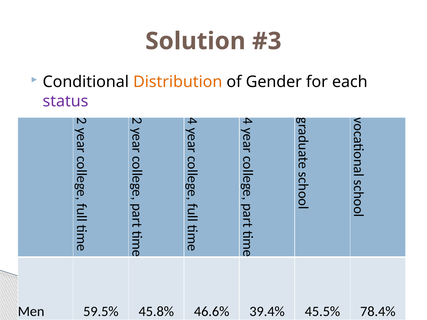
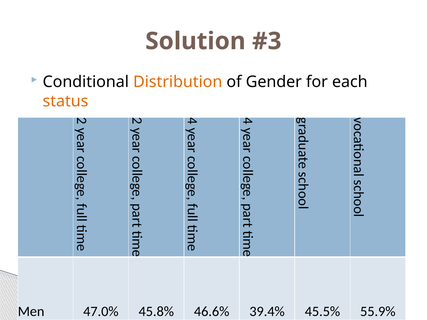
status colour: purple -> orange (66, 101)
59.5%: 59.5% -> 47.0% (101, 312)
78.4%: 78.4% -> 55.9% (378, 312)
